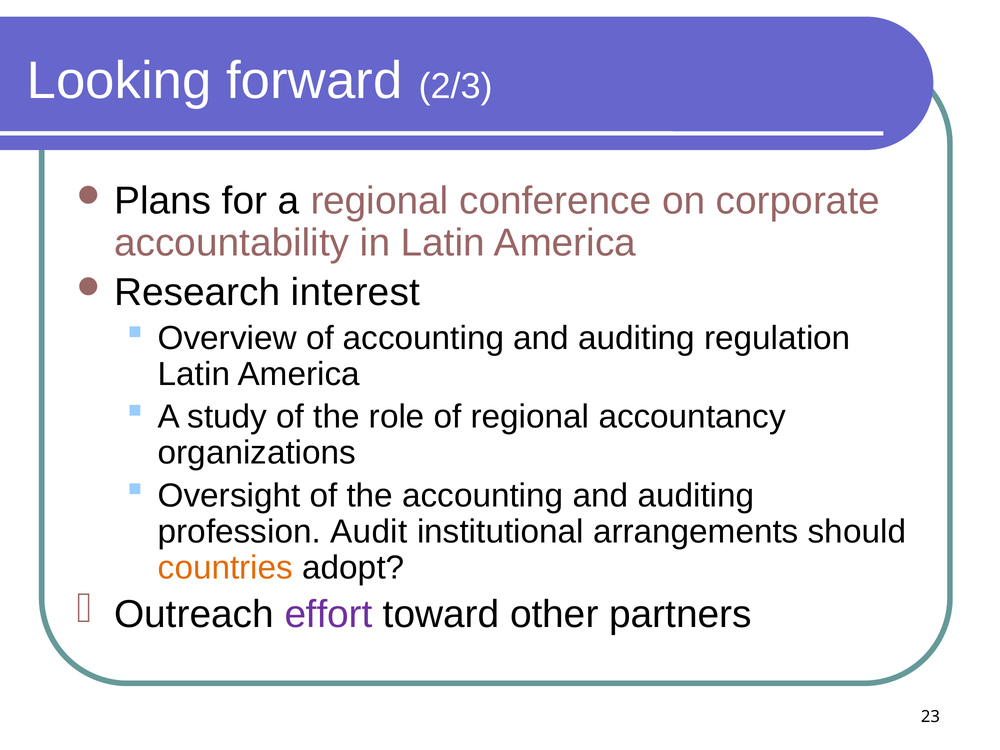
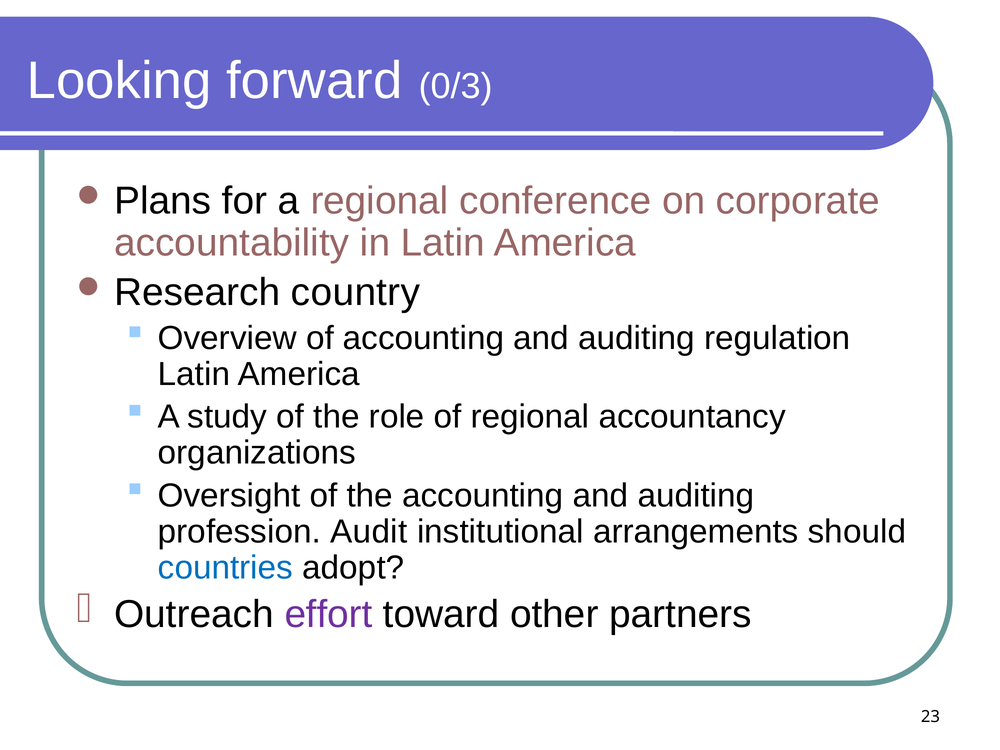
2/3: 2/3 -> 0/3 (456, 86)
interest: interest -> country (356, 293)
countries colour: orange -> blue (225, 568)
